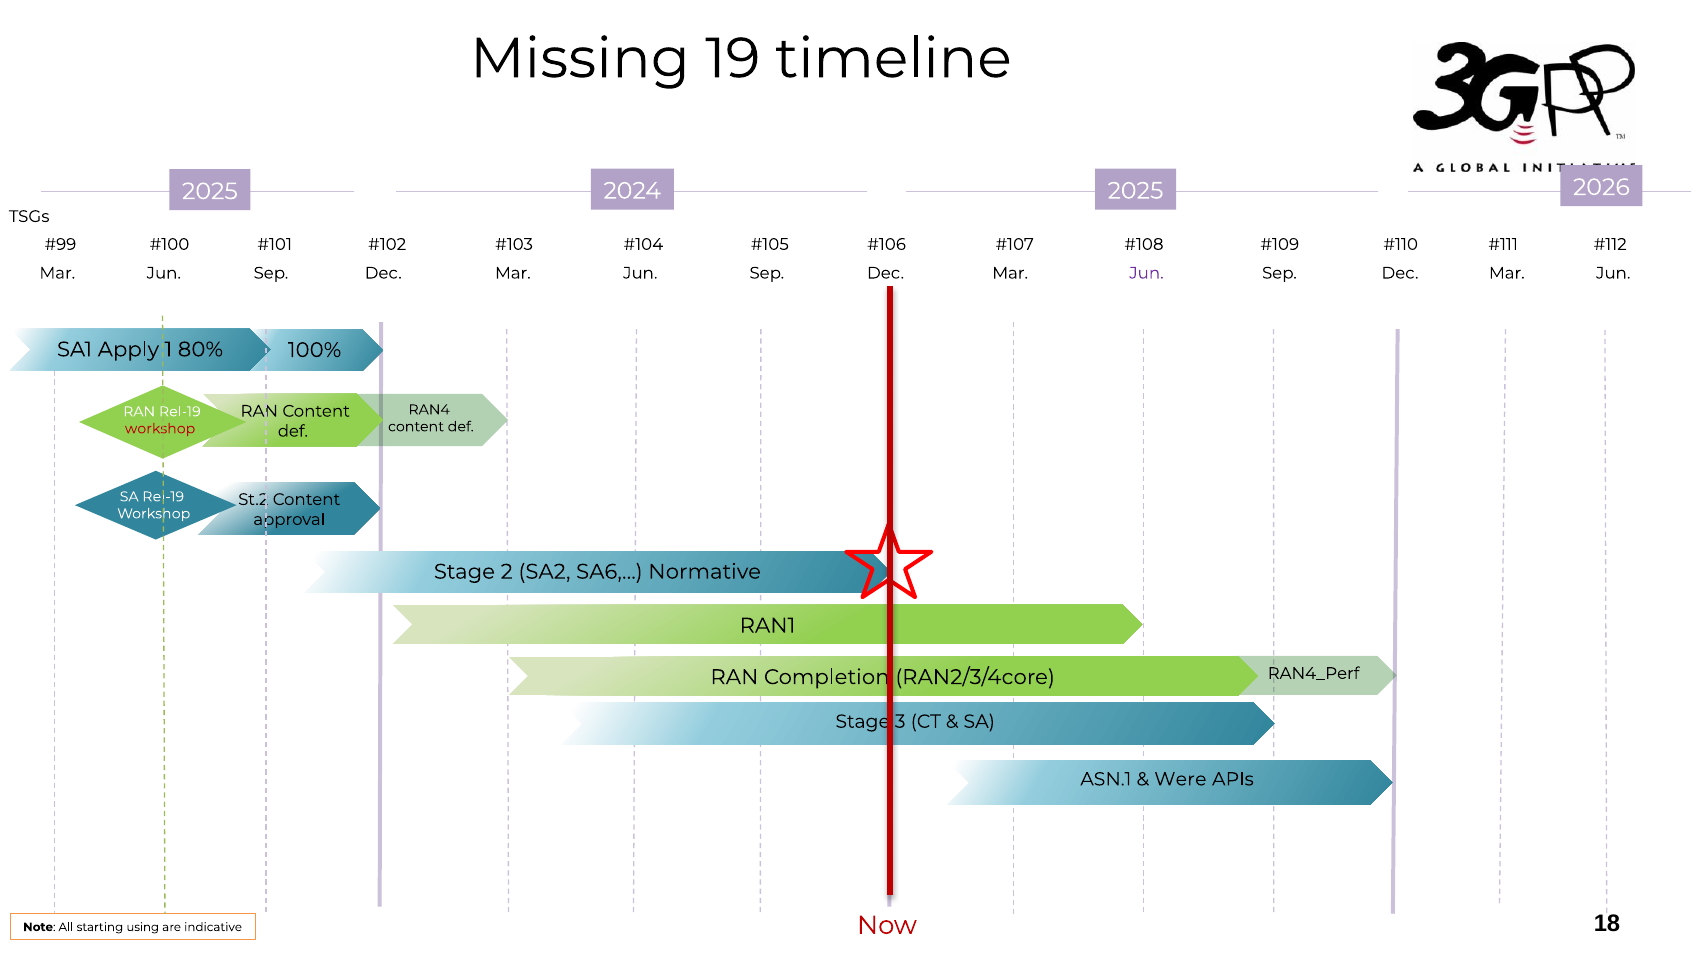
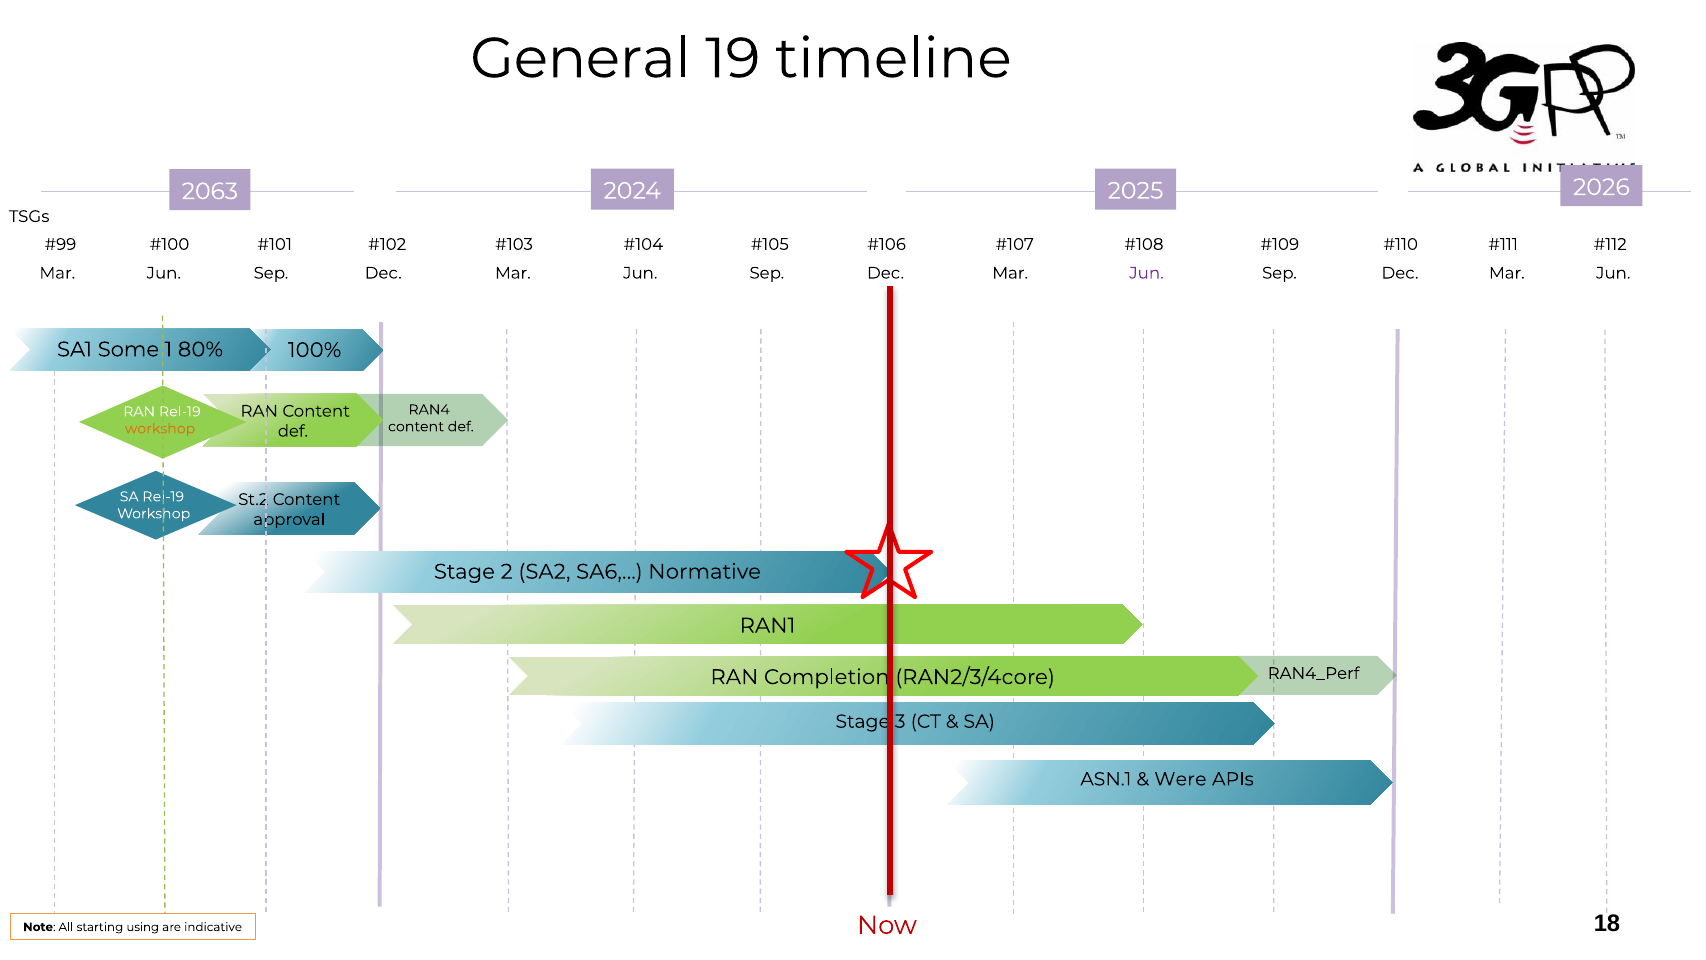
Missing: Missing -> General (580, 59)
2025: 2025 -> 2063 (210, 191)
Apply: Apply -> Some (128, 349)
workshop colour: red -> orange (160, 428)
